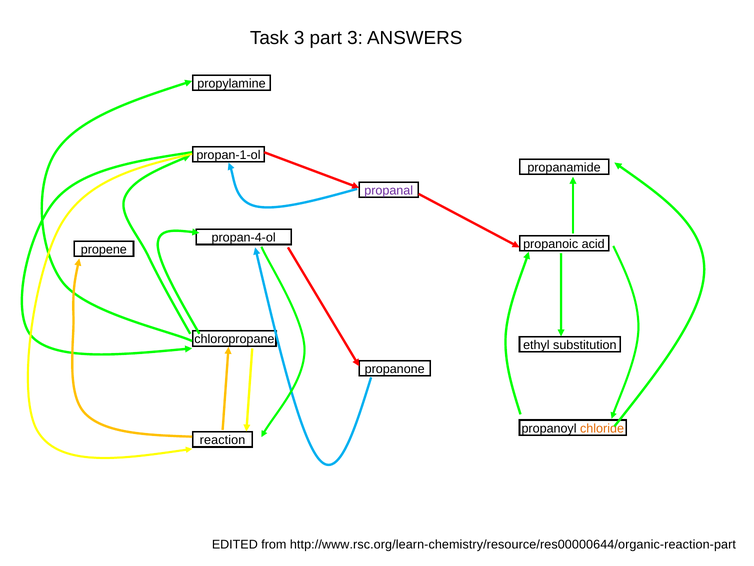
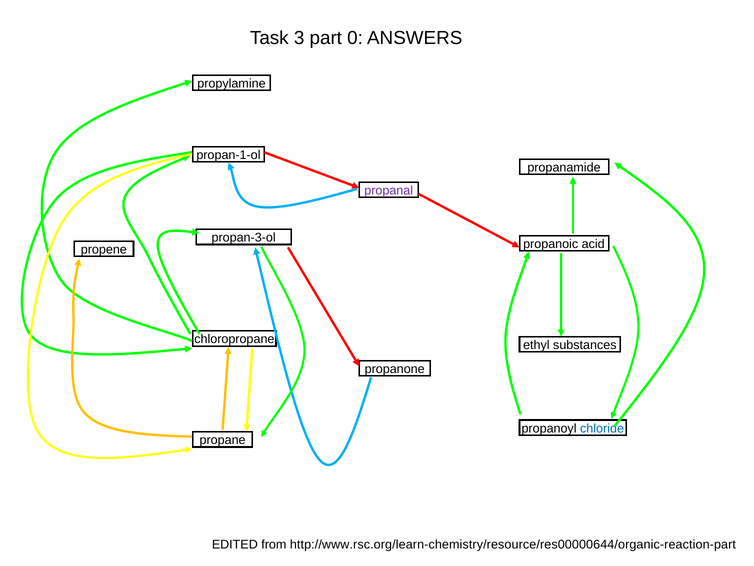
part 3: 3 -> 0 (355, 38)
propan-4-ol: propan-4-ol -> propan-3-ol (244, 238)
substitution: substitution -> substances (585, 345)
chloride colour: orange -> blue (602, 428)
reaction: reaction -> propane (223, 440)
